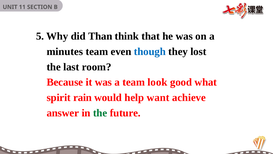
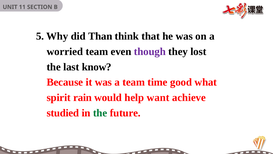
minutes: minutes -> worried (65, 51)
though colour: blue -> purple (150, 51)
room: room -> know (97, 67)
look: look -> time (157, 82)
answer: answer -> studied (63, 113)
